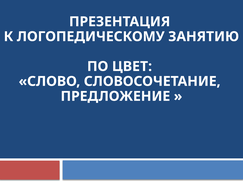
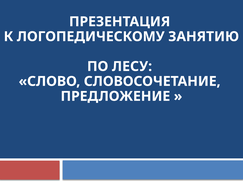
ЦВЕТ: ЦВЕТ -> ЛЕСУ (132, 67)
